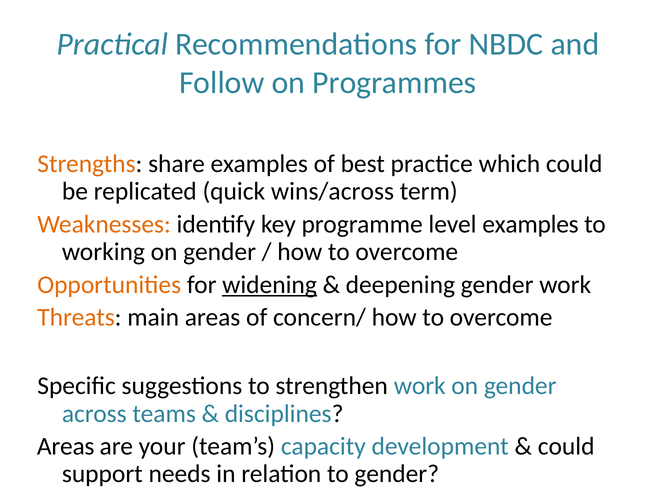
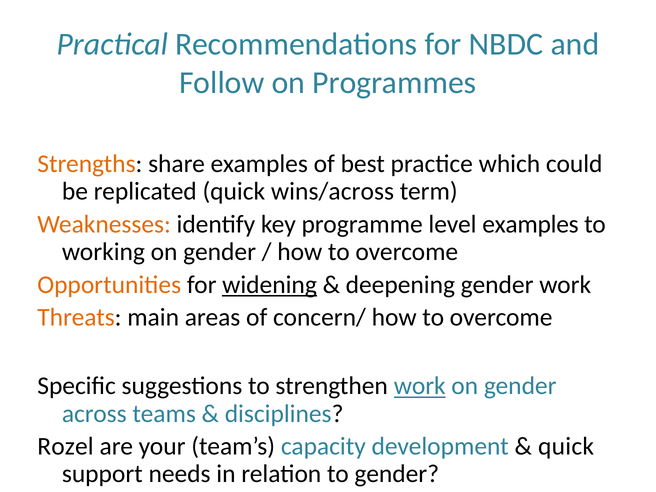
work underline: none -> present (420, 386)
Areas: Areas -> Rozel (66, 446)
could: could -> quick (566, 446)
